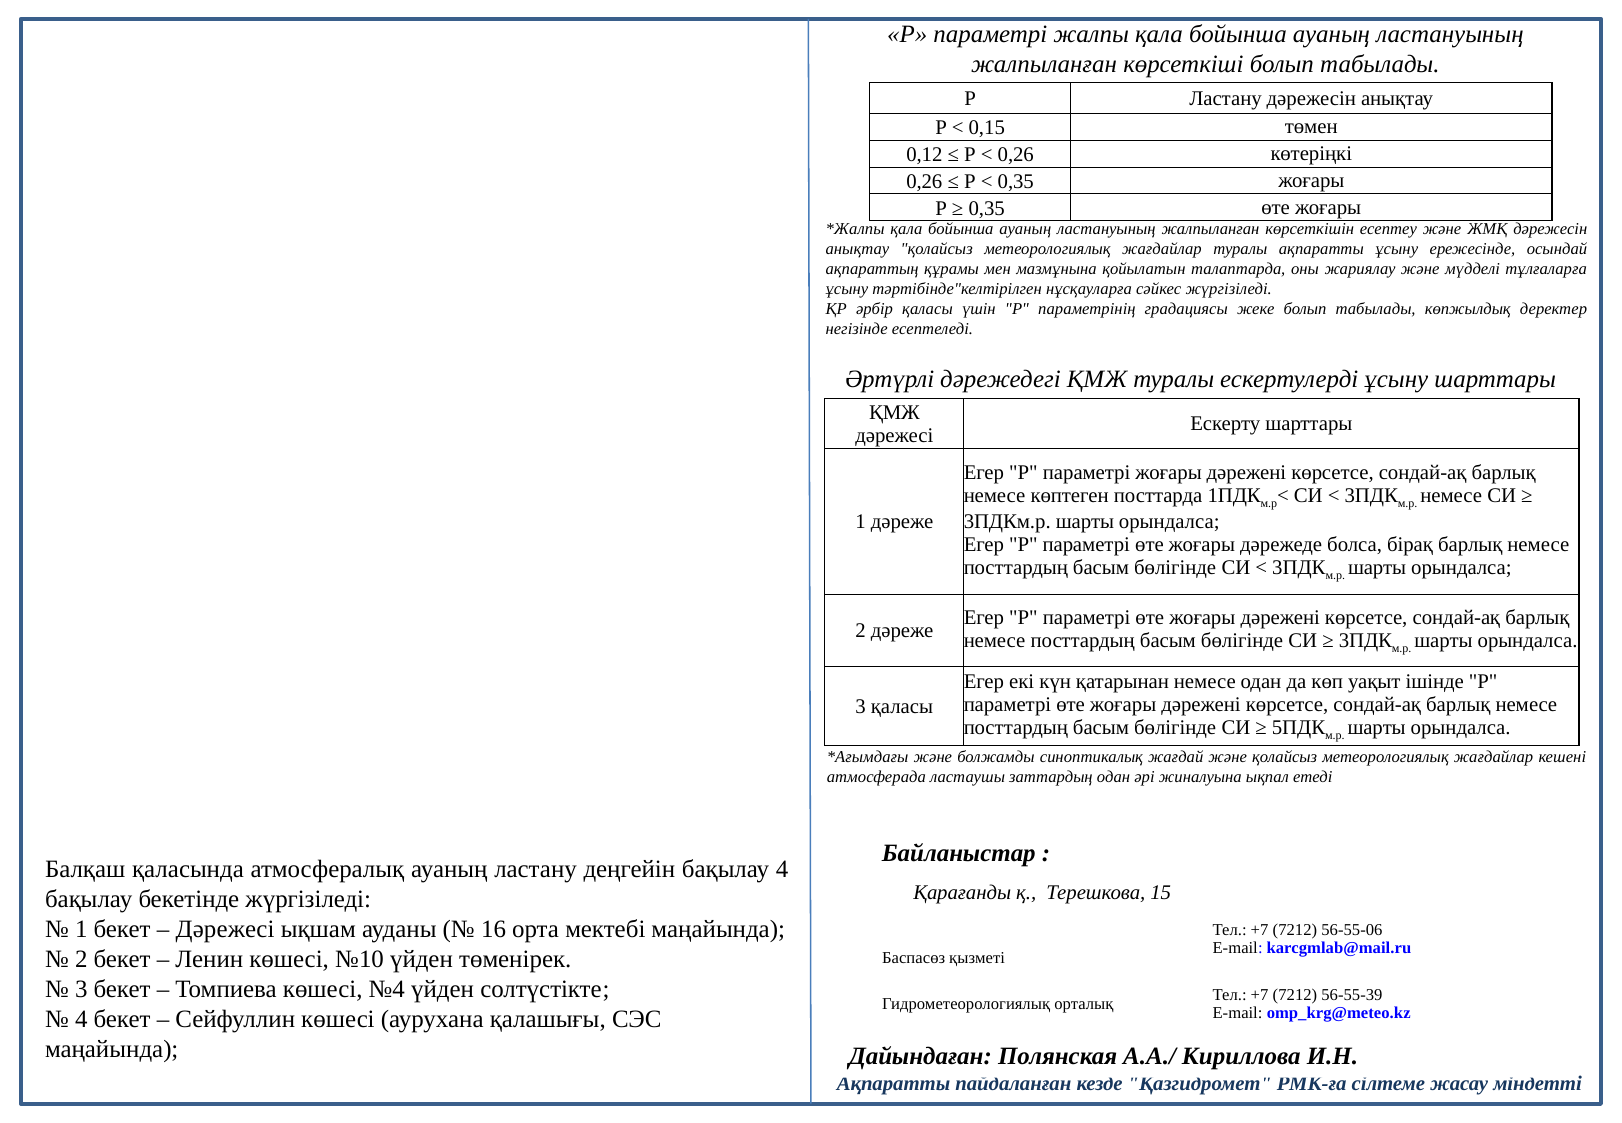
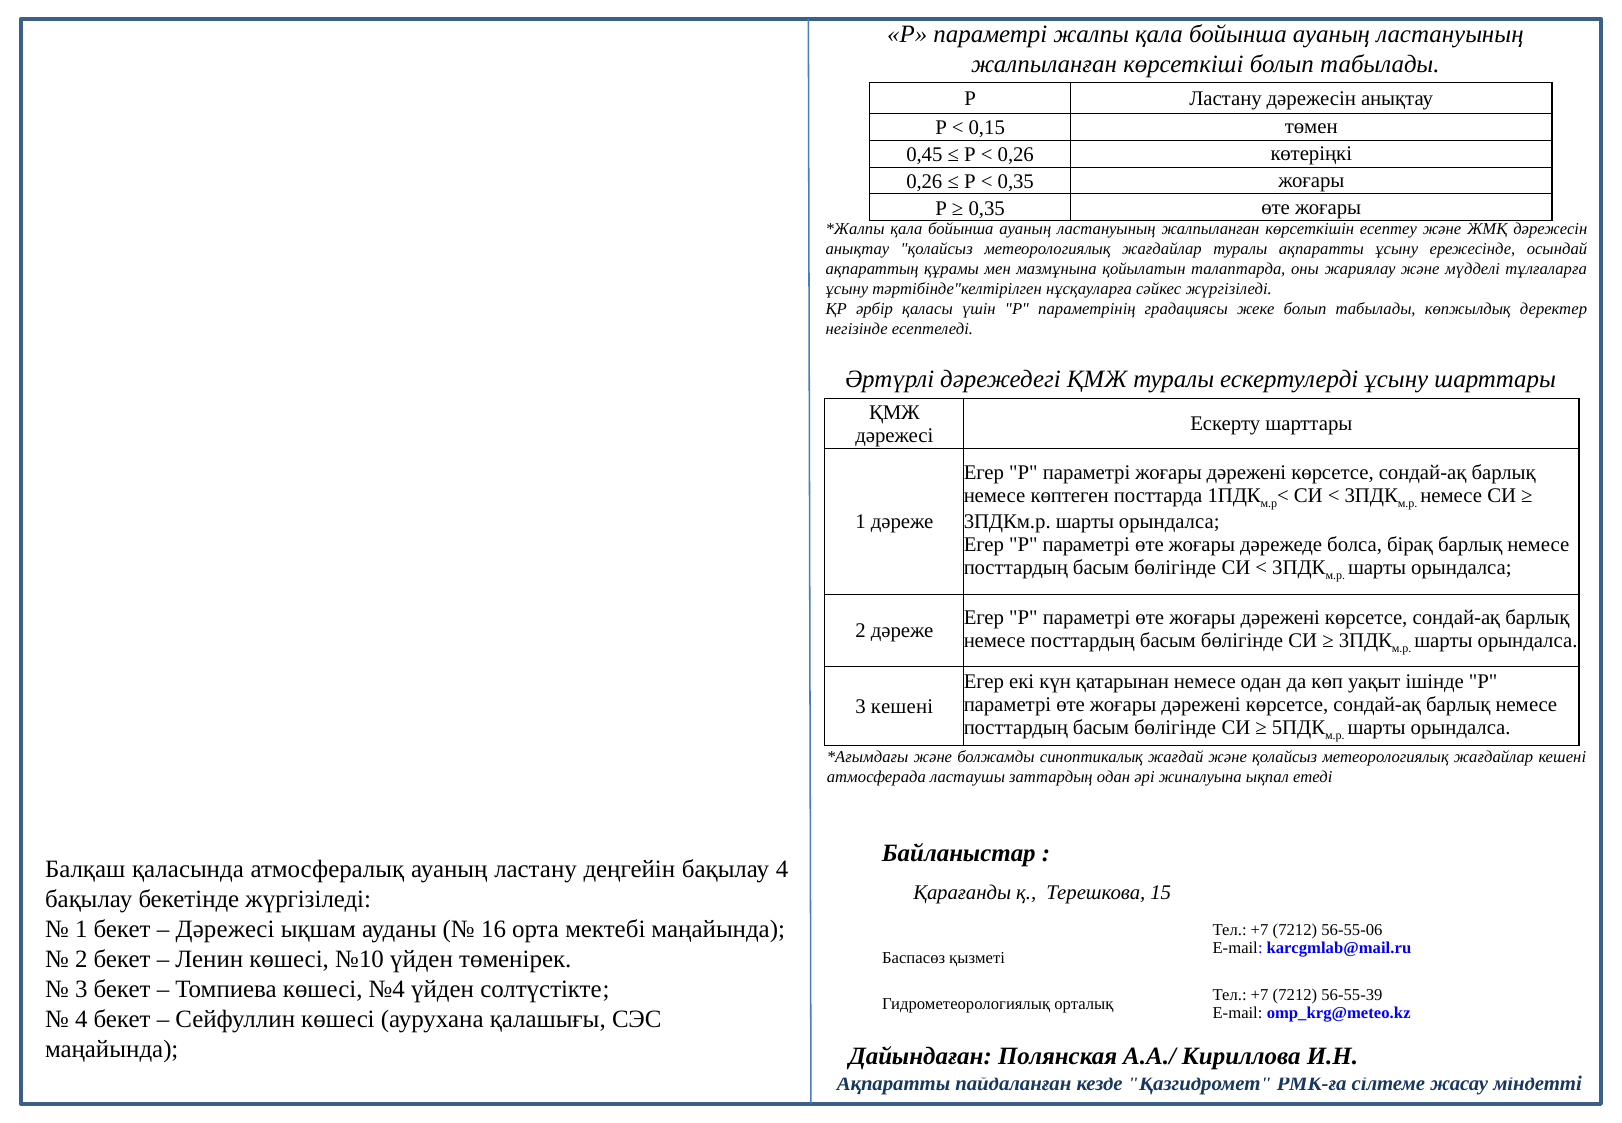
0,12: 0,12 -> 0,45 (924, 155)
3 қаласы: қаласы -> кешені (902, 706)
